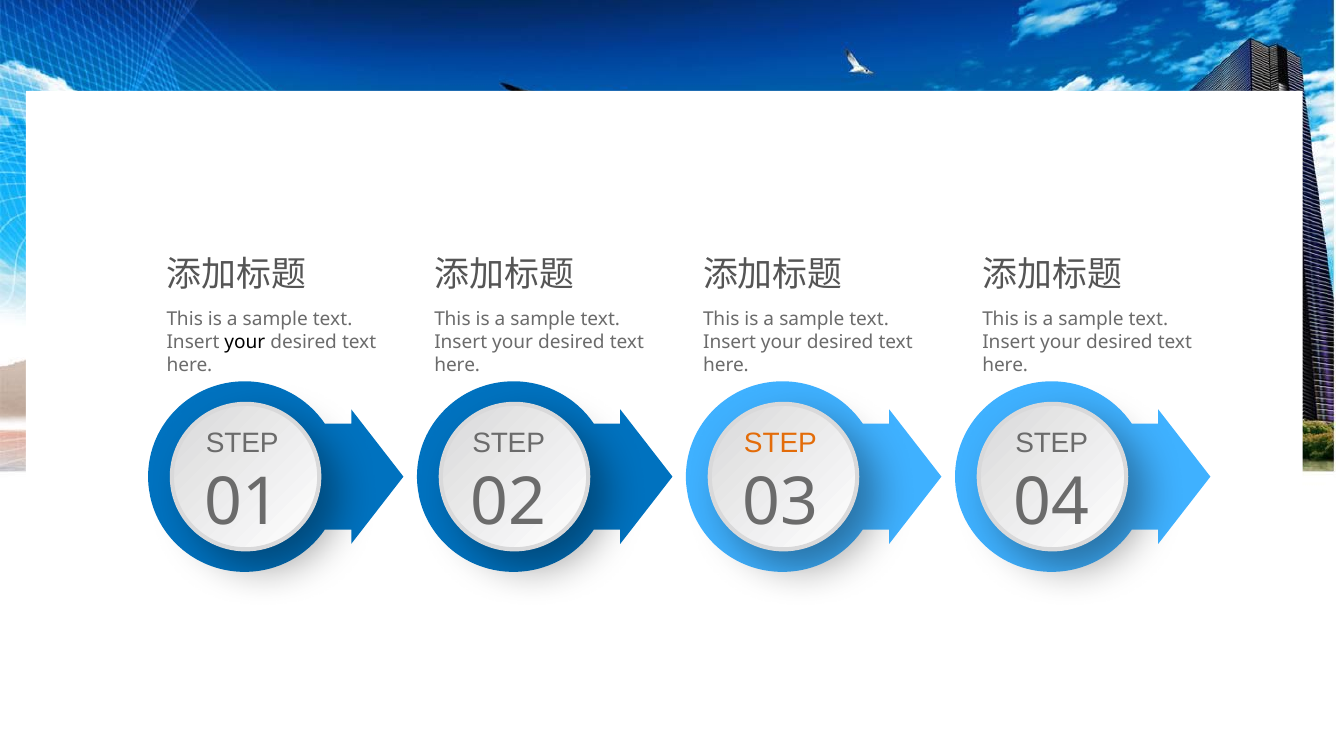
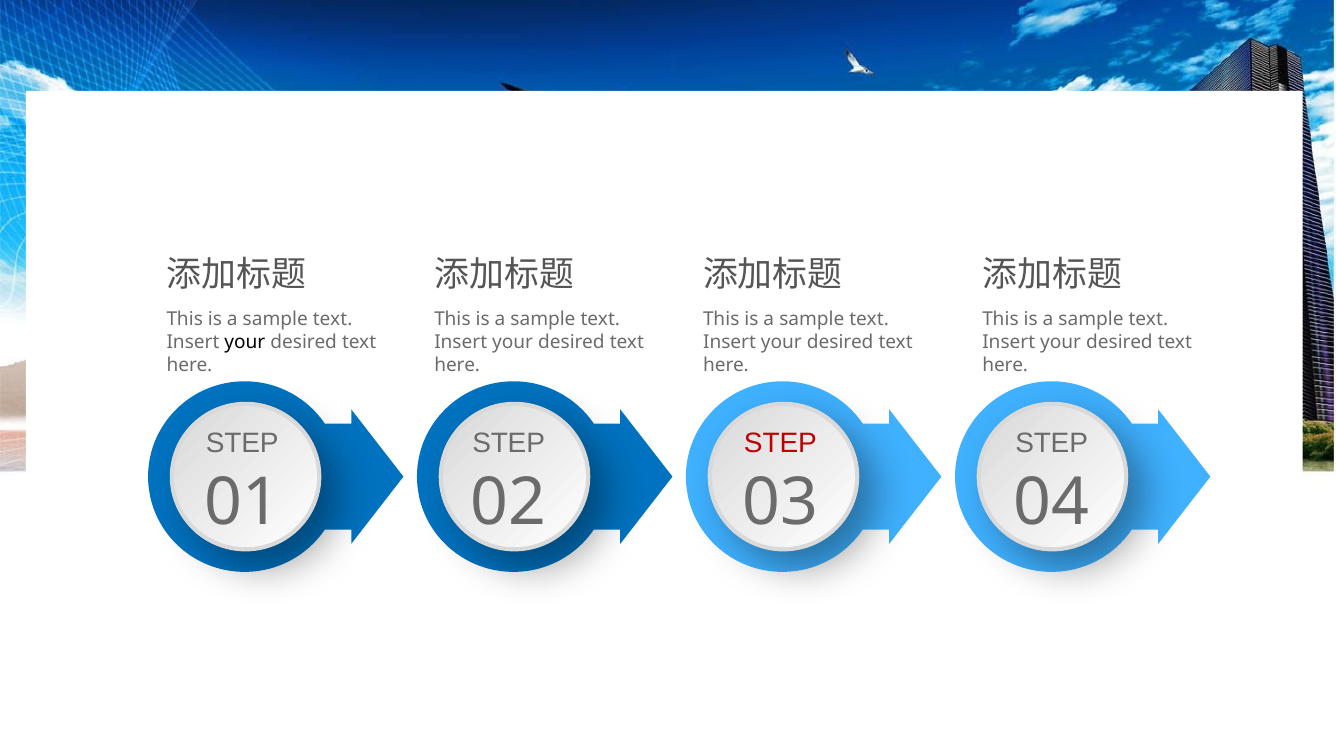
STEP colour: orange -> red (780, 443)
